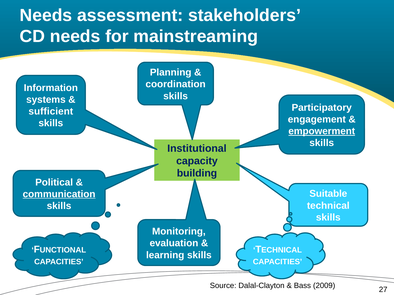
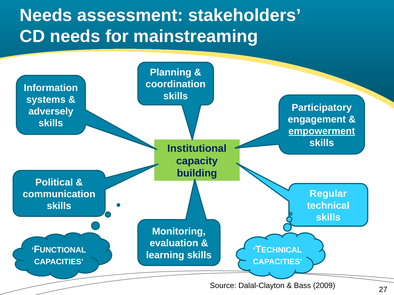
sufficient: sufficient -> adversely (51, 112)
Suitable: Suitable -> Regular (328, 194)
communication underline: present -> none (59, 194)
